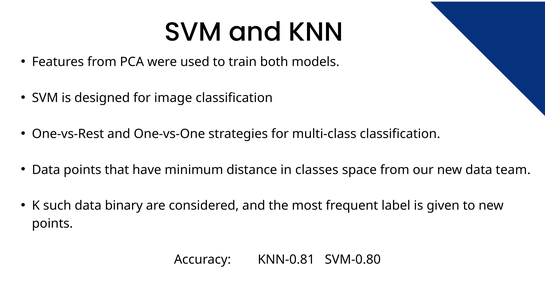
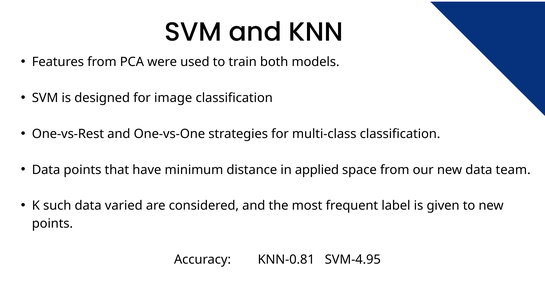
classes: classes -> applied (317, 170)
binary: binary -> varied (124, 206)
SVM-0.80: SVM-0.80 -> SVM-4.95 (353, 260)
